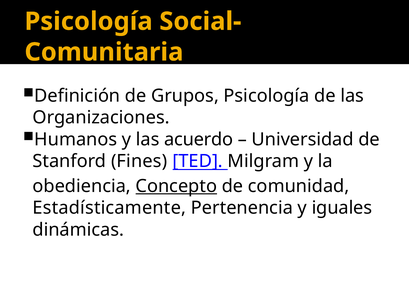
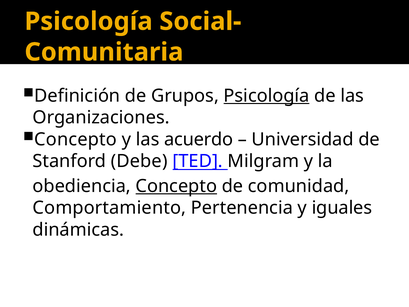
Psicología underline: none -> present (267, 96)
Humanos: Humanos -> Concepto (76, 139)
Fines: Fines -> Debe (139, 161)
Estadísticamente: Estadísticamente -> Comportamiento (109, 208)
